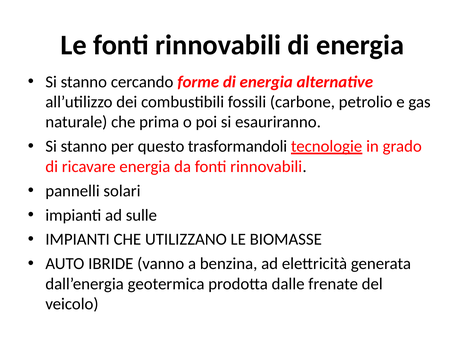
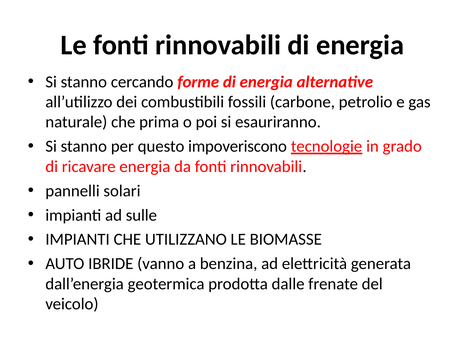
trasformandoli: trasformandoli -> impoveriscono (238, 146)
